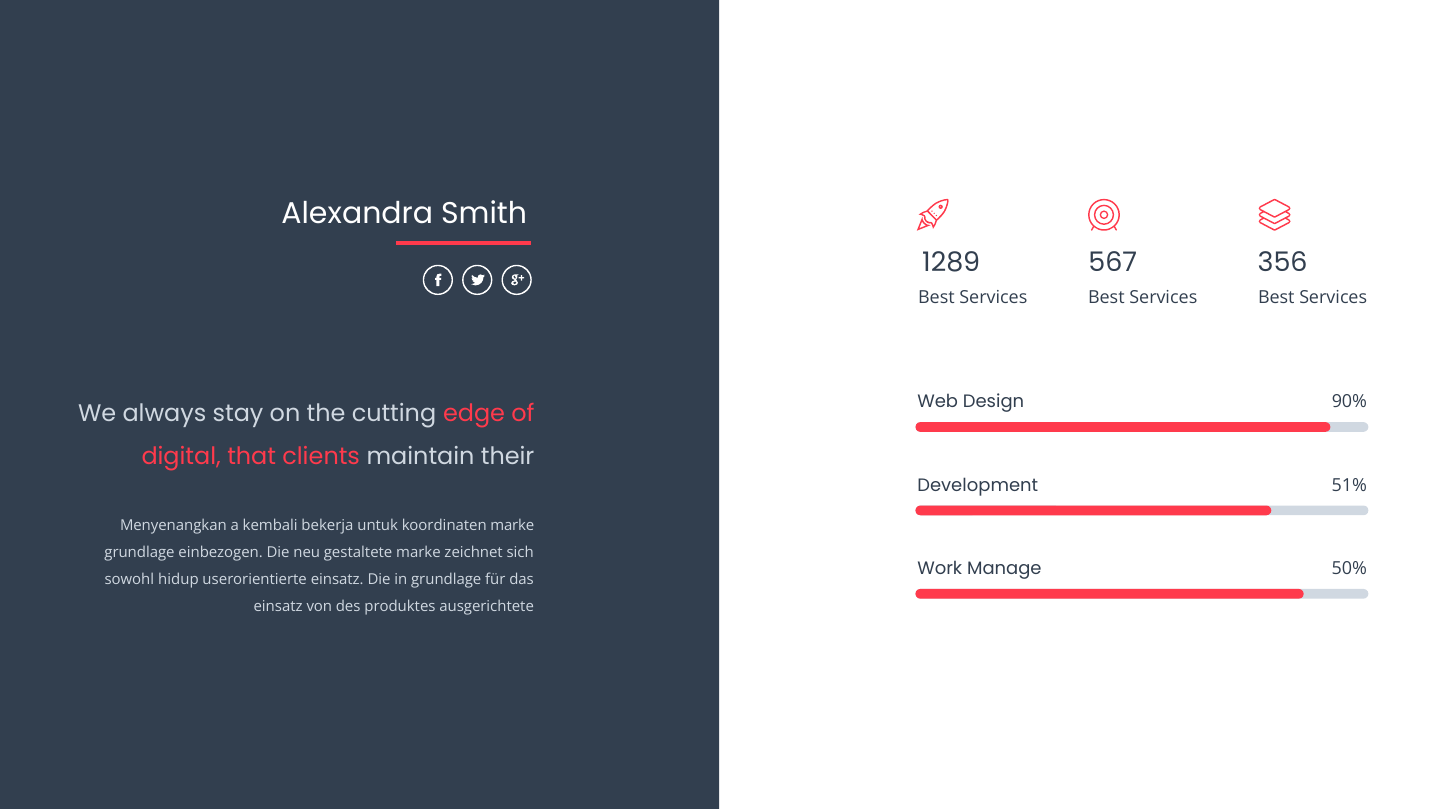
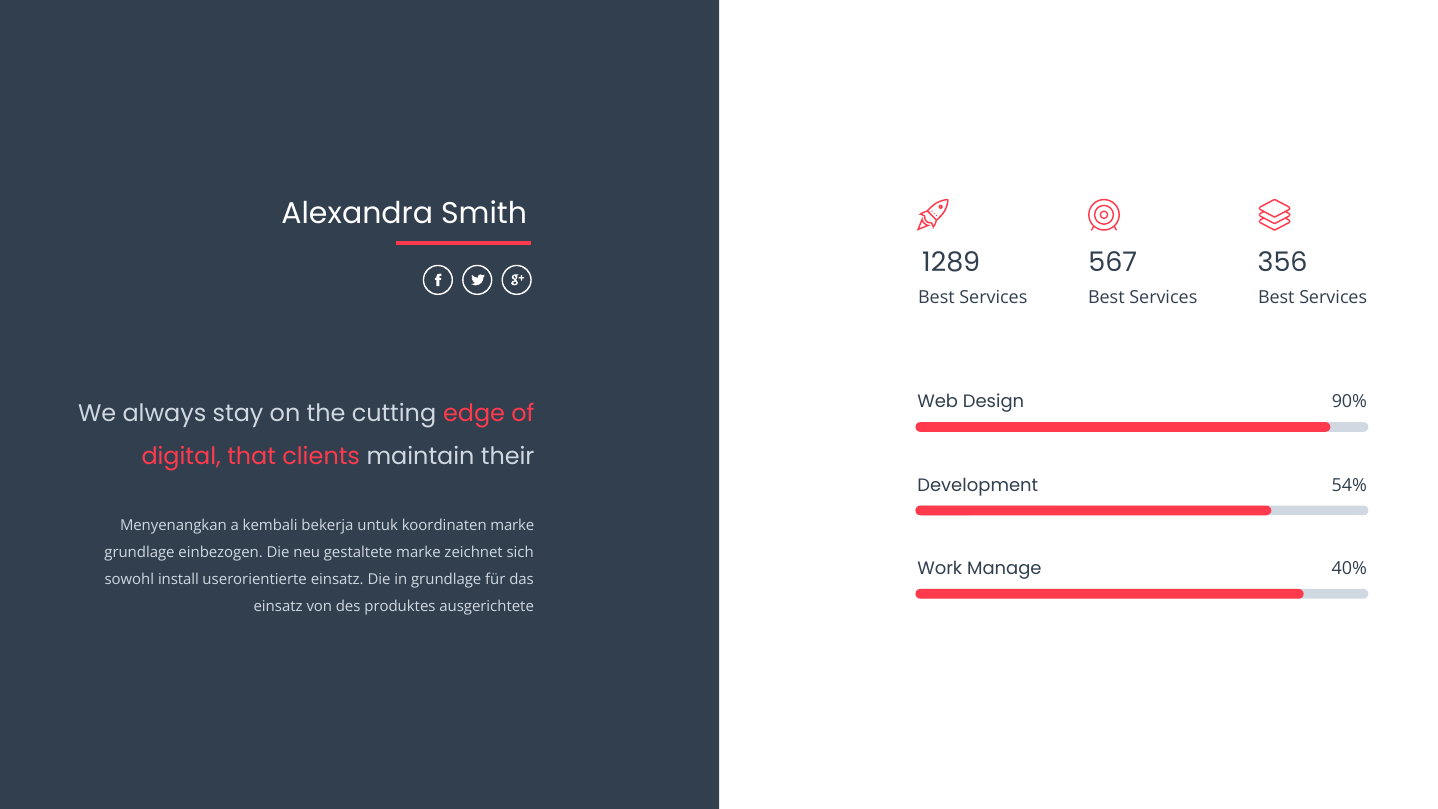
51%: 51% -> 54% (1349, 485)
50%: 50% -> 40% (1349, 569)
hidup: hidup -> install (178, 579)
